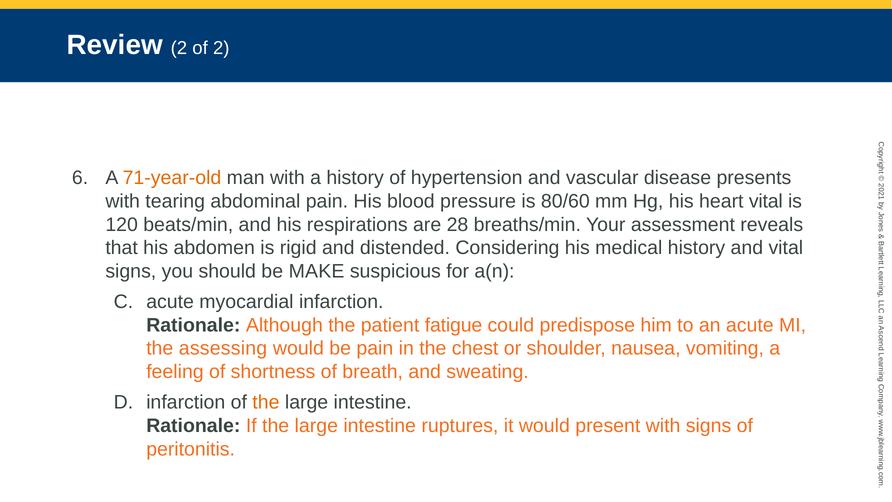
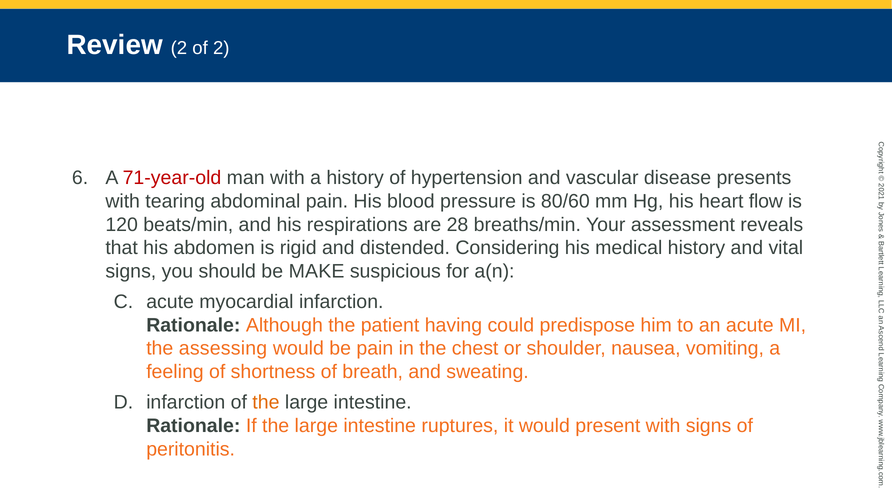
71-year-old colour: orange -> red (172, 178)
heart vital: vital -> flow (766, 201)
fatigue: fatigue -> having (453, 325)
